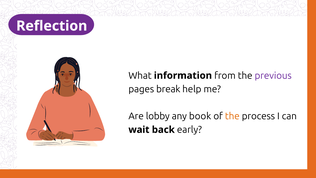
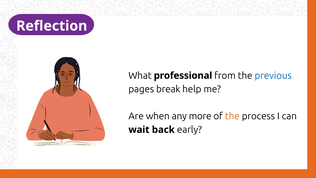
information: information -> professional (183, 75)
previous colour: purple -> blue (273, 75)
lobby: lobby -> when (158, 116)
book: book -> more (200, 116)
